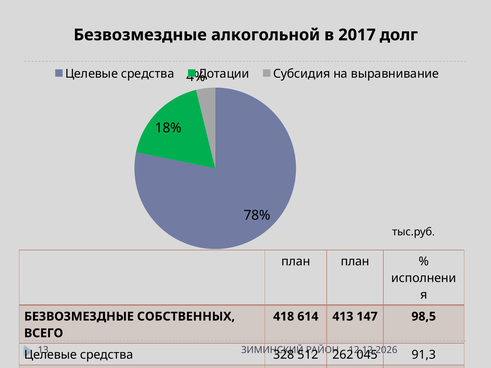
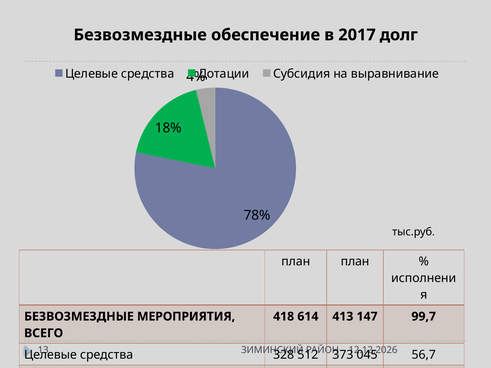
алкогольной: алкогольной -> обеспечение (266, 35)
СОБСТВЕННЫХ: СОБСТВЕННЫХ -> МЕРОПРИЯТИЯ (186, 317)
98,5: 98,5 -> 99,7 (424, 317)
262: 262 -> 373 (343, 355)
91,3: 91,3 -> 56,7 (424, 355)
